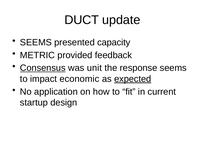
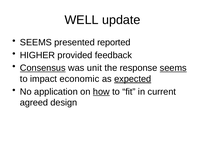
DUCT: DUCT -> WELL (82, 20)
capacity: capacity -> reported (114, 42)
METRIC: METRIC -> HIGHER (37, 55)
seems underline: none -> present (173, 68)
how underline: none -> present (101, 92)
startup: startup -> agreed (34, 102)
